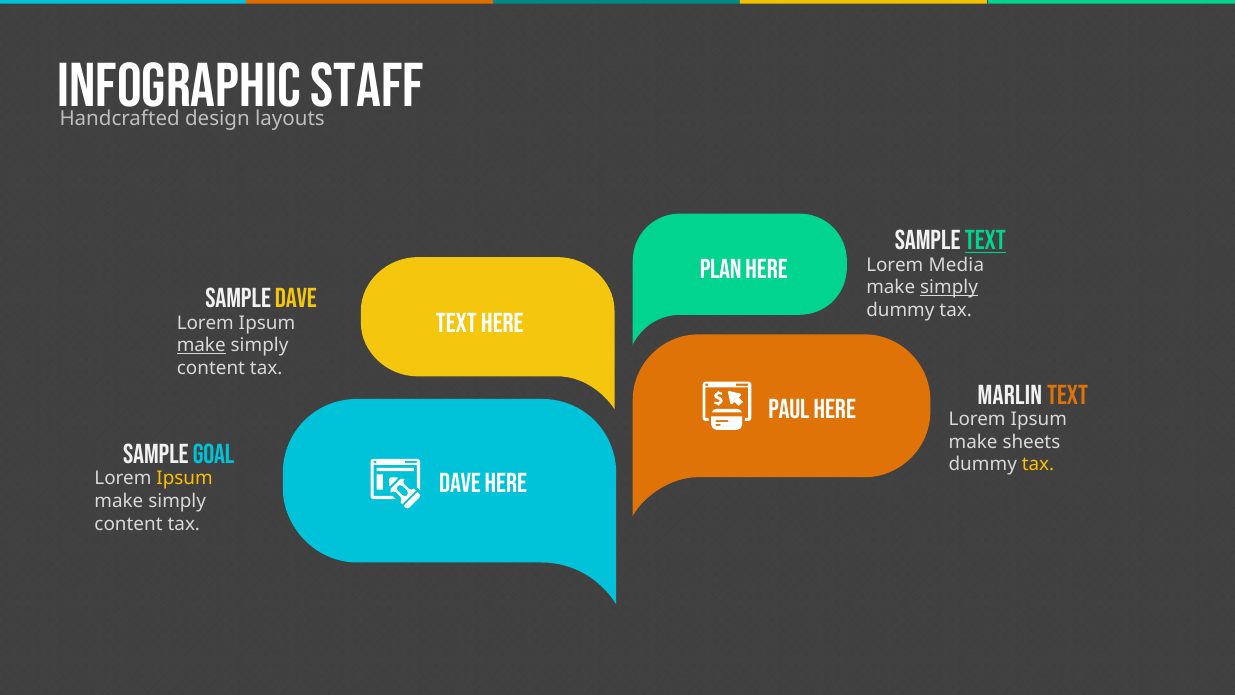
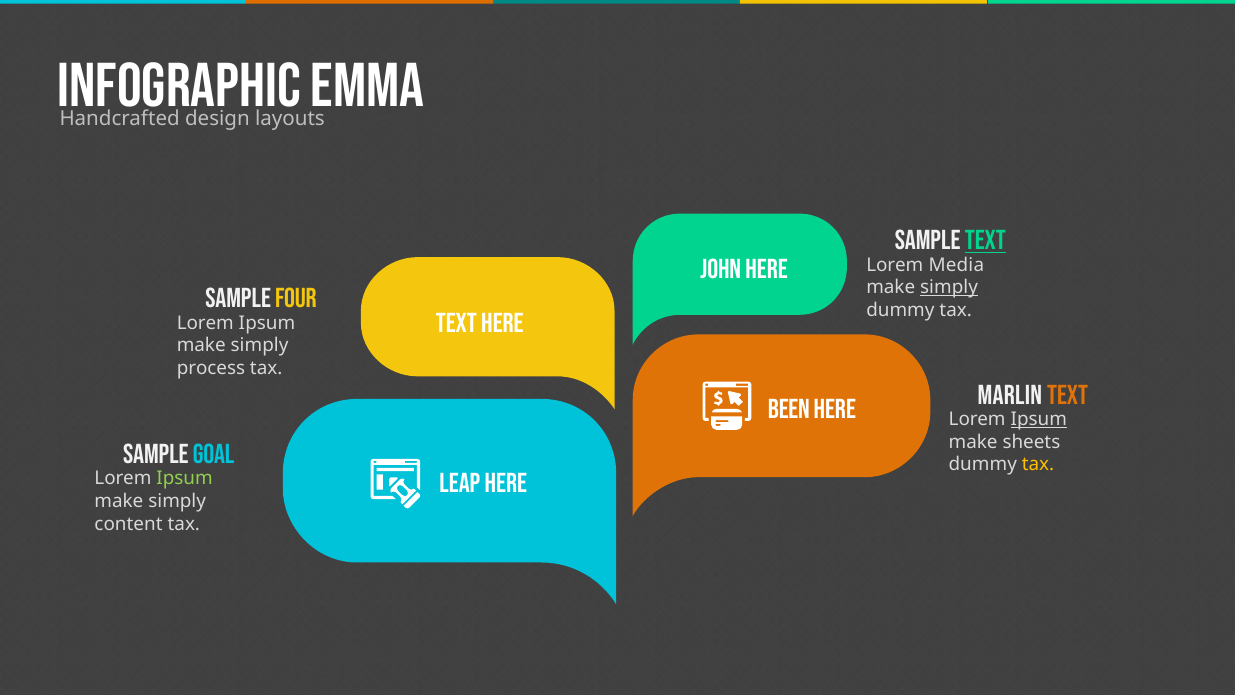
STAFF: STAFF -> EMMA (367, 86)
PLAN: PLAN -> JOHN (721, 269)
SAMPLE DAVE: DAVE -> FOUR (296, 299)
make underline: present -> none (201, 346)
content: content -> process (211, 368)
PAUL: PAUL -> BEEN (789, 409)
Ipsum underline: none -> present (1039, 419)
Ipsum colour: yellow -> light green (185, 478)
DAVE: DAVE -> LEAP (460, 483)
